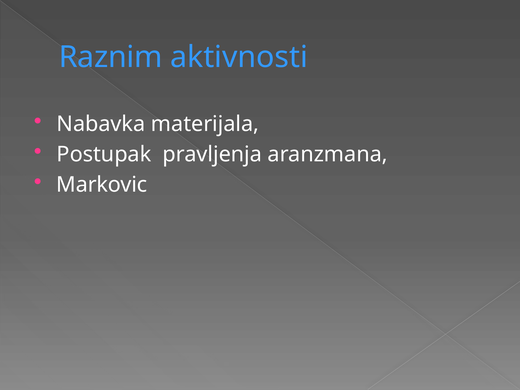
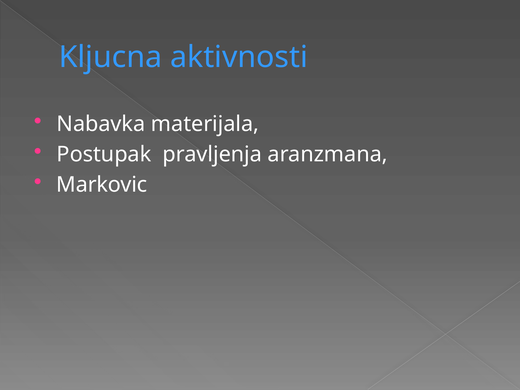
Raznim: Raznim -> Kljucna (110, 57)
